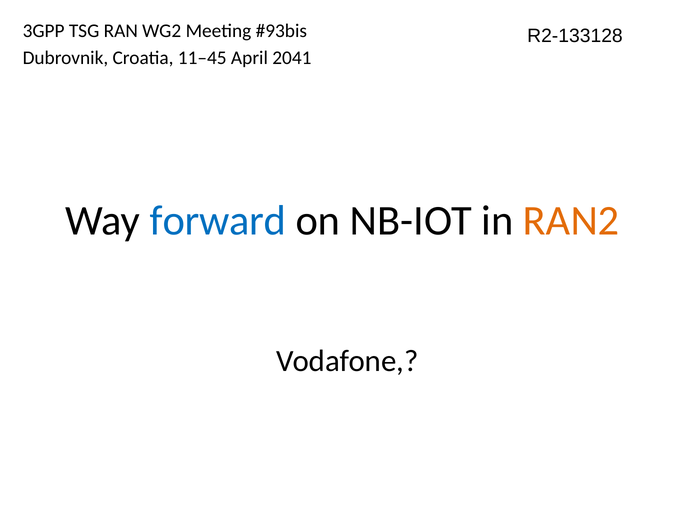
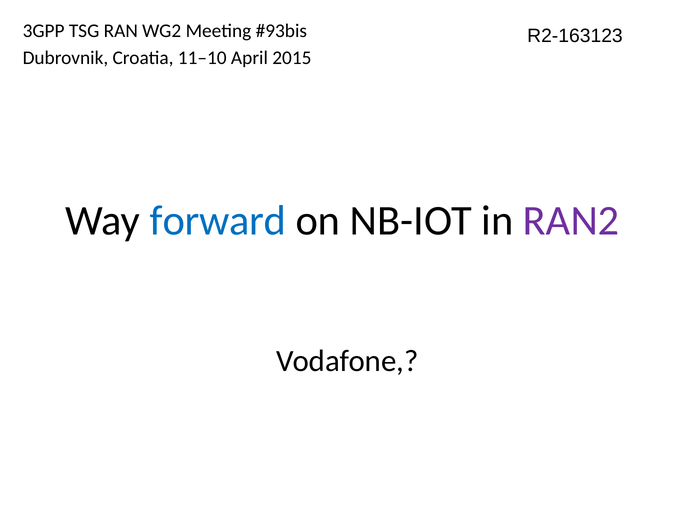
R2-133128: R2-133128 -> R2-163123 (575, 36)
11–45: 11–45 -> 11–10 (202, 58)
2041: 2041 -> 2015 (292, 58)
RAN2 colour: orange -> purple (571, 221)
